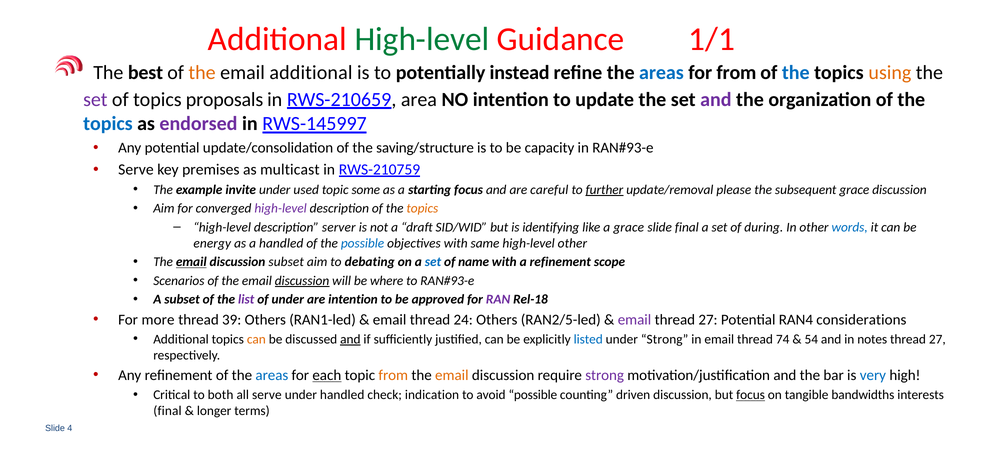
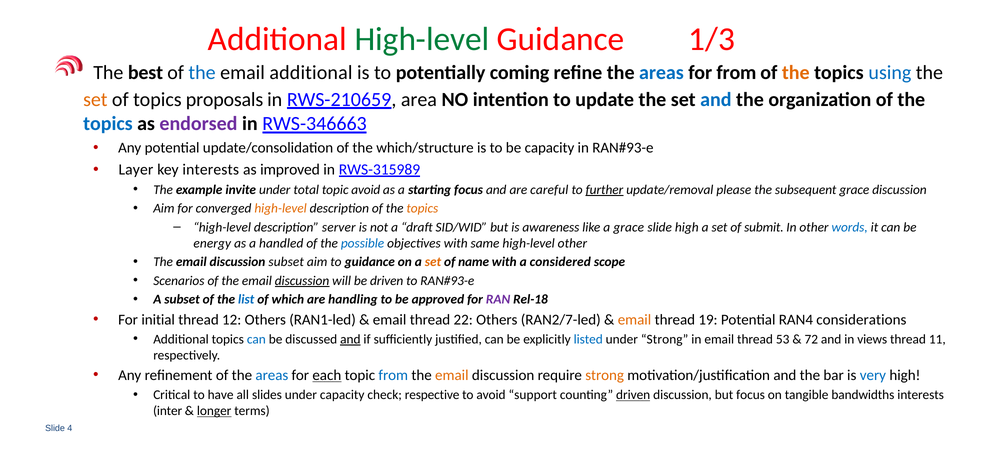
1/1: 1/1 -> 1/3 (712, 39)
the colour: orange -> blue (202, 73)
instead: instead -> coming (520, 73)
the colour: blue -> orange (796, 73)
using colour: orange -> blue (890, 73)
set colour: purple -> orange (95, 99)
and colour: purple -> blue (716, 99)
RWS-145997: RWS-145997 -> RWS-346663 (315, 124)
saving/structure: saving/structure -> which/structure (425, 148)
Serve: Serve -> Layer (136, 169)
key premises: premises -> interests (211, 169)
multicast: multicast -> improved (290, 169)
RWS-210759: RWS-210759 -> RWS-315989 (380, 169)
used: used -> total (306, 190)
topic some: some -> avoid (366, 190)
high-level colour: purple -> orange (281, 208)
identifying: identifying -> awareness (551, 227)
slide final: final -> high (687, 227)
during: during -> submit (764, 227)
email underline: present -> none (191, 262)
to debating: debating -> guidance (370, 262)
set colour: blue -> orange (433, 262)
a refinement: refinement -> considered (560, 262)
be where: where -> driven (387, 280)
list colour: purple -> blue (246, 299)
of under: under -> which (288, 299)
are intention: intention -> handling (353, 299)
more: more -> initial (158, 319)
39: 39 -> 12 (232, 319)
24: 24 -> 22 (463, 319)
RAN2/5-led: RAN2/5-led -> RAN2/7-led (561, 319)
email colour: purple -> orange (634, 319)
27: 27 -> 19 (708, 319)
can colour: orange -> blue (256, 339)
74: 74 -> 53 (783, 339)
54: 54 -> 72 (811, 339)
notes: notes -> views (872, 339)
27: 27 -> 11 (937, 339)
from colour: orange -> blue (393, 375)
strong colour: purple -> orange (605, 375)
both: both -> have (221, 394)
all serve: serve -> slides (267, 394)
under handled: handled -> capacity (342, 394)
indication: indication -> respective (432, 394)
avoid possible: possible -> support (533, 394)
driven underline: none -> present (633, 394)
focus underline: present -> none (751, 394)
final: final -> inter (168, 410)
longer underline: none -> present (214, 410)
